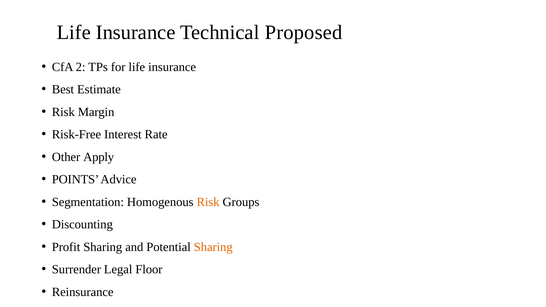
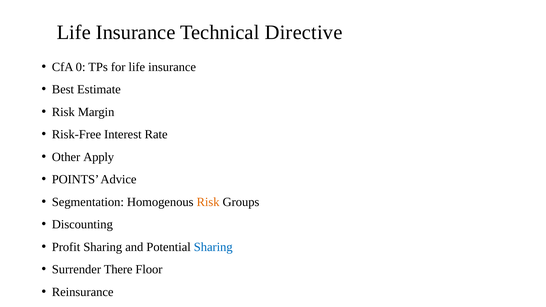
Proposed: Proposed -> Directive (304, 32)
2: 2 -> 0 (81, 67)
Sharing colour: orange -> blue (213, 247)
Legal: Legal -> There (118, 270)
